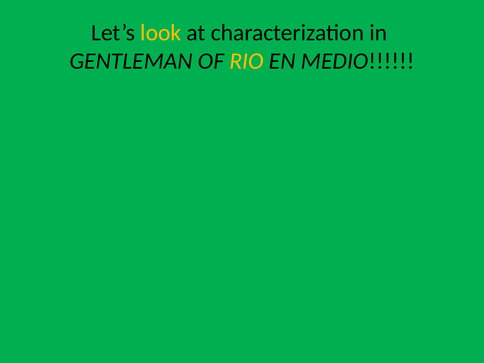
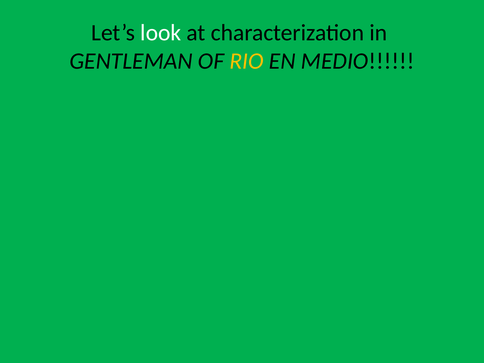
look colour: yellow -> white (161, 33)
